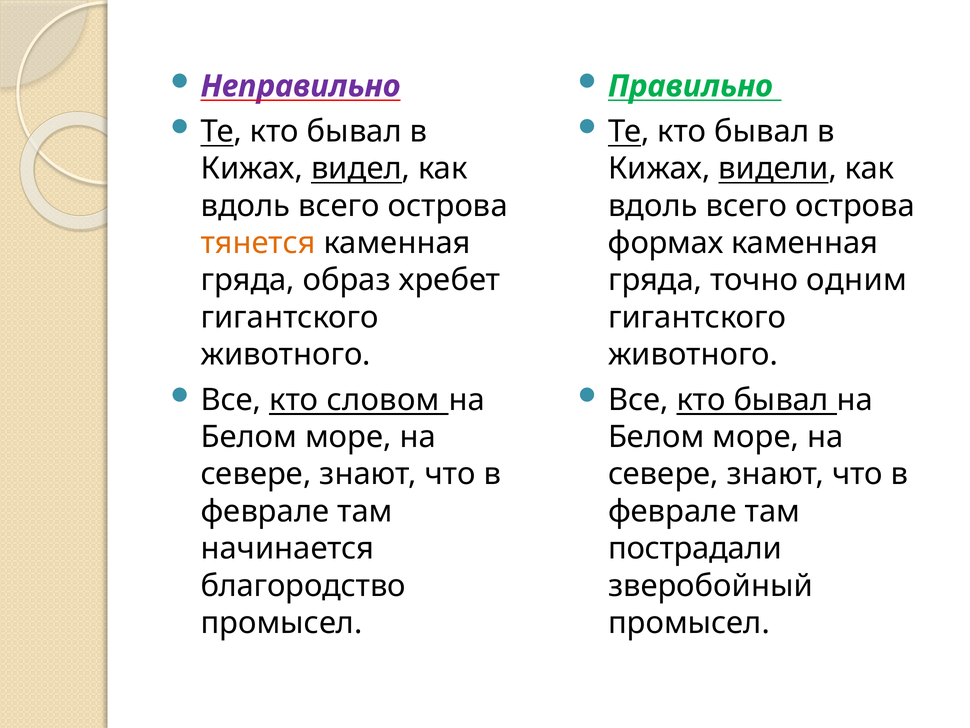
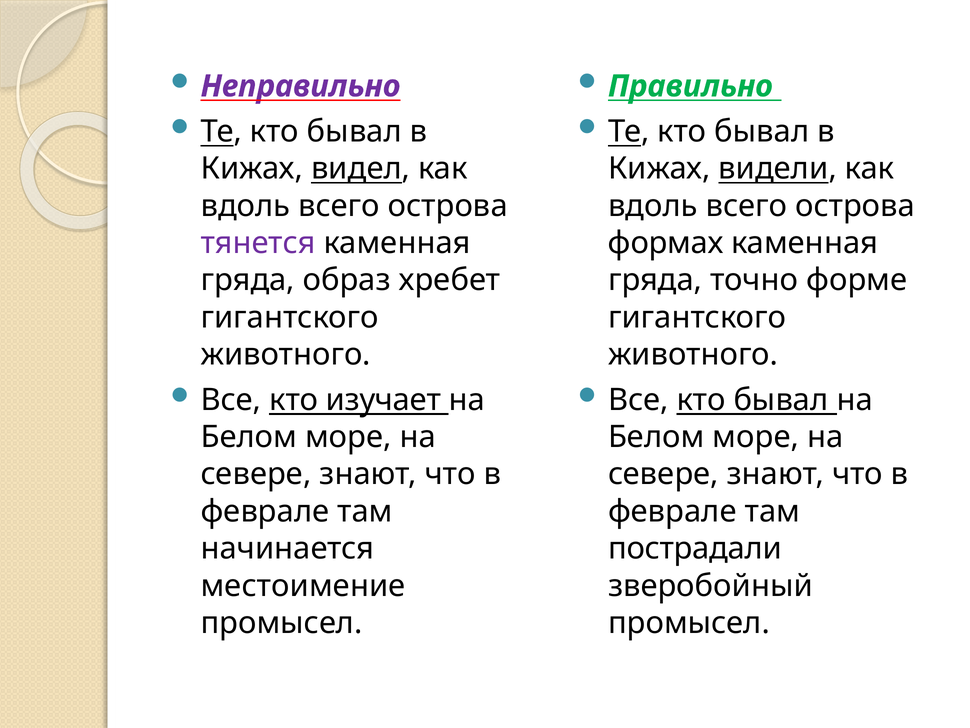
тянется colour: orange -> purple (258, 243)
одним: одним -> форме (857, 280)
словом: словом -> изучает (383, 400)
благородство: благородство -> местоимение (303, 585)
